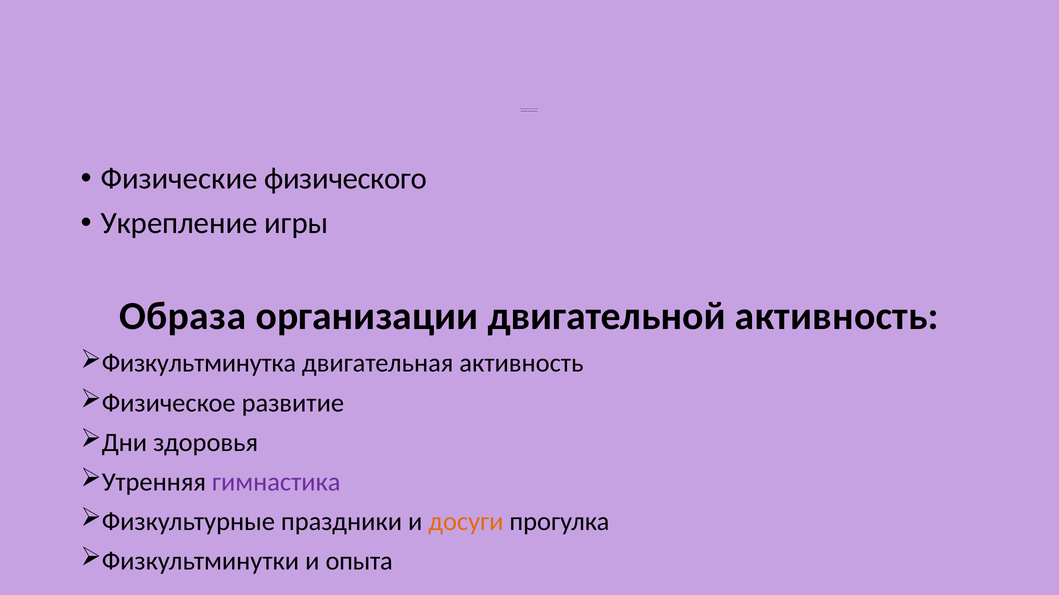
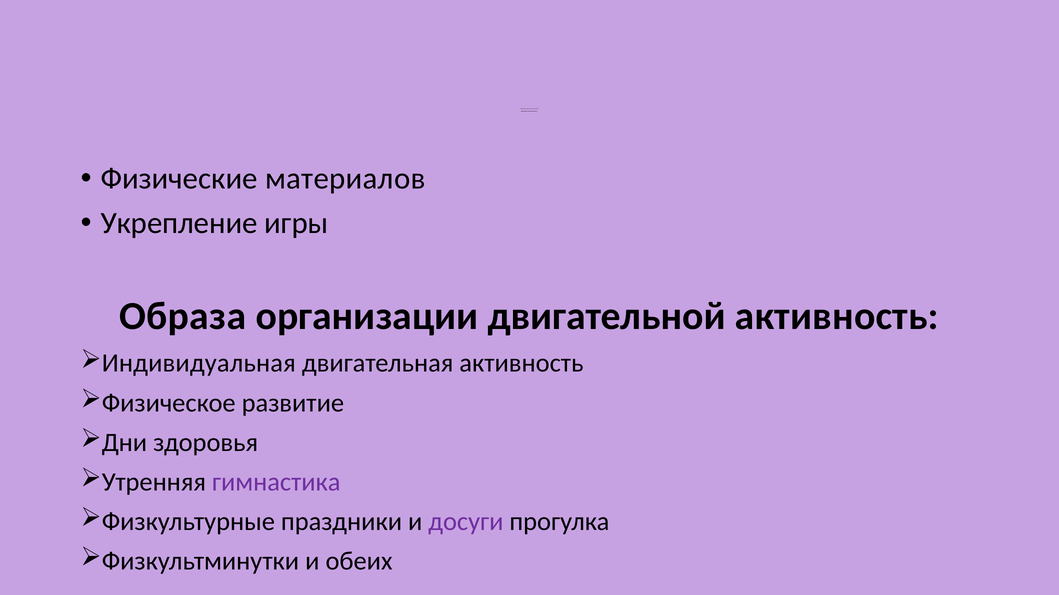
физического: физического -> материалов (345, 179)
Физкультминутка: Физкультминутка -> Индивидуальная (199, 364)
досуги colour: orange -> purple (466, 522)
опыта: опыта -> обеих (359, 562)
